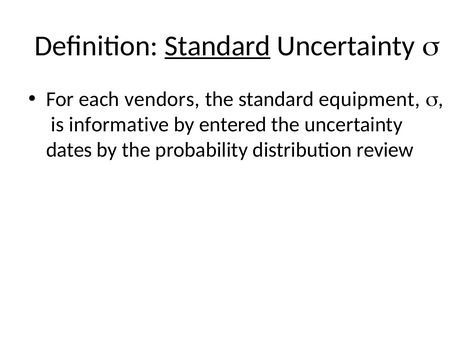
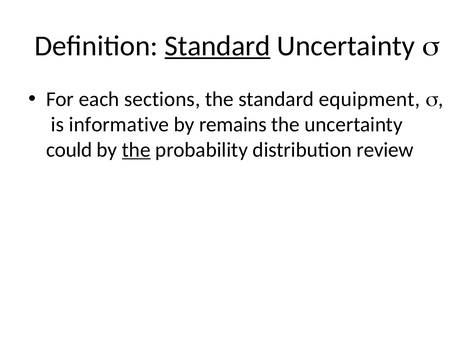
vendors: vendors -> sections (162, 99)
entered: entered -> remains (233, 125)
dates: dates -> could (69, 150)
the underline: none -> present (136, 150)
